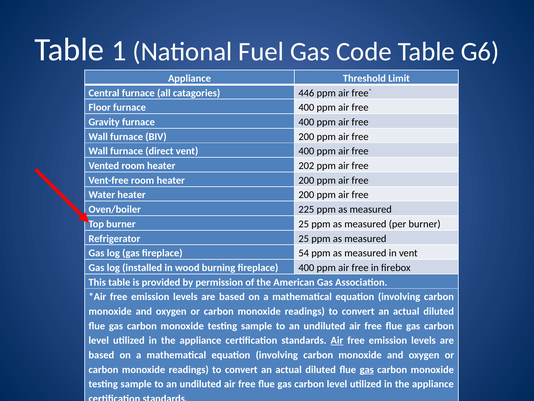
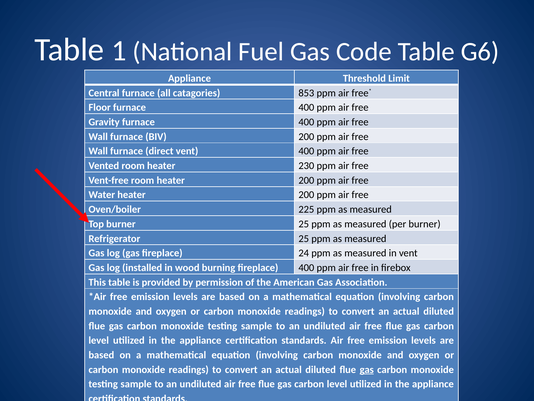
446: 446 -> 853 (306, 93)
202: 202 -> 230 (306, 166)
54: 54 -> 24 (304, 253)
Air underline: present -> none (337, 340)
